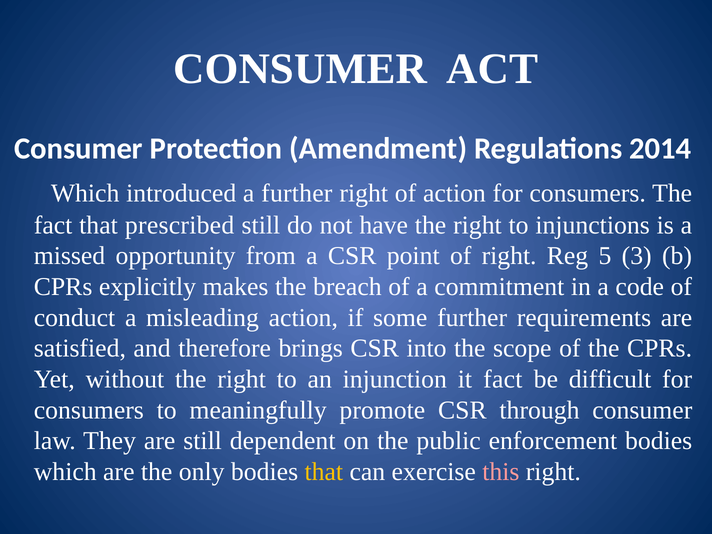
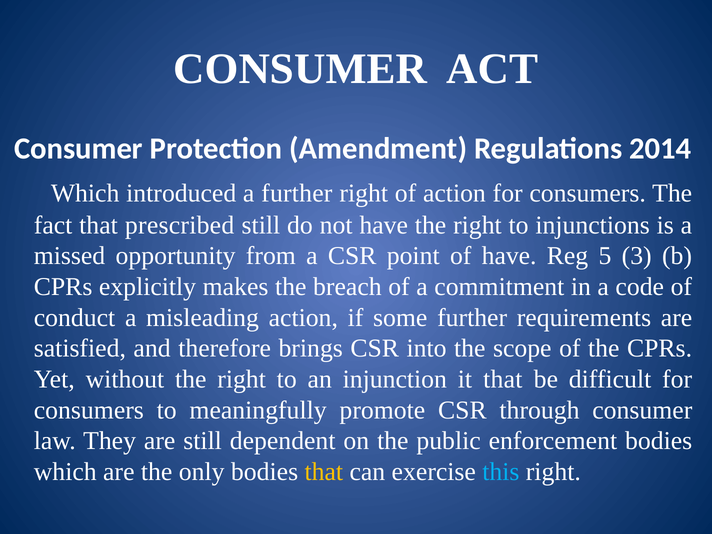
of right: right -> have (509, 256)
it fact: fact -> that (503, 379)
this colour: pink -> light blue (501, 472)
